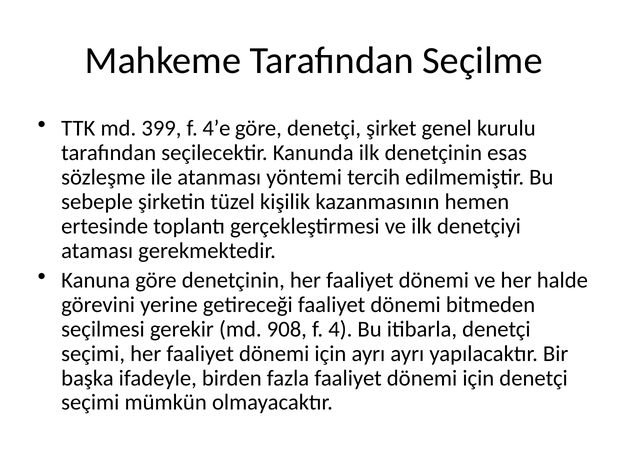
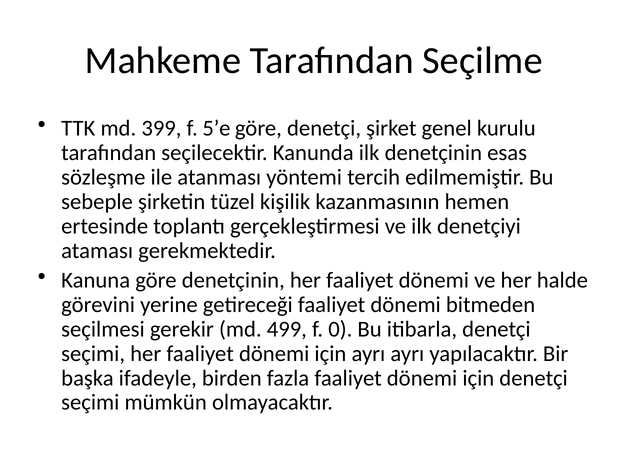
4’e: 4’e -> 5’e (216, 128)
908: 908 -> 499 (287, 329)
4: 4 -> 0 (340, 329)
